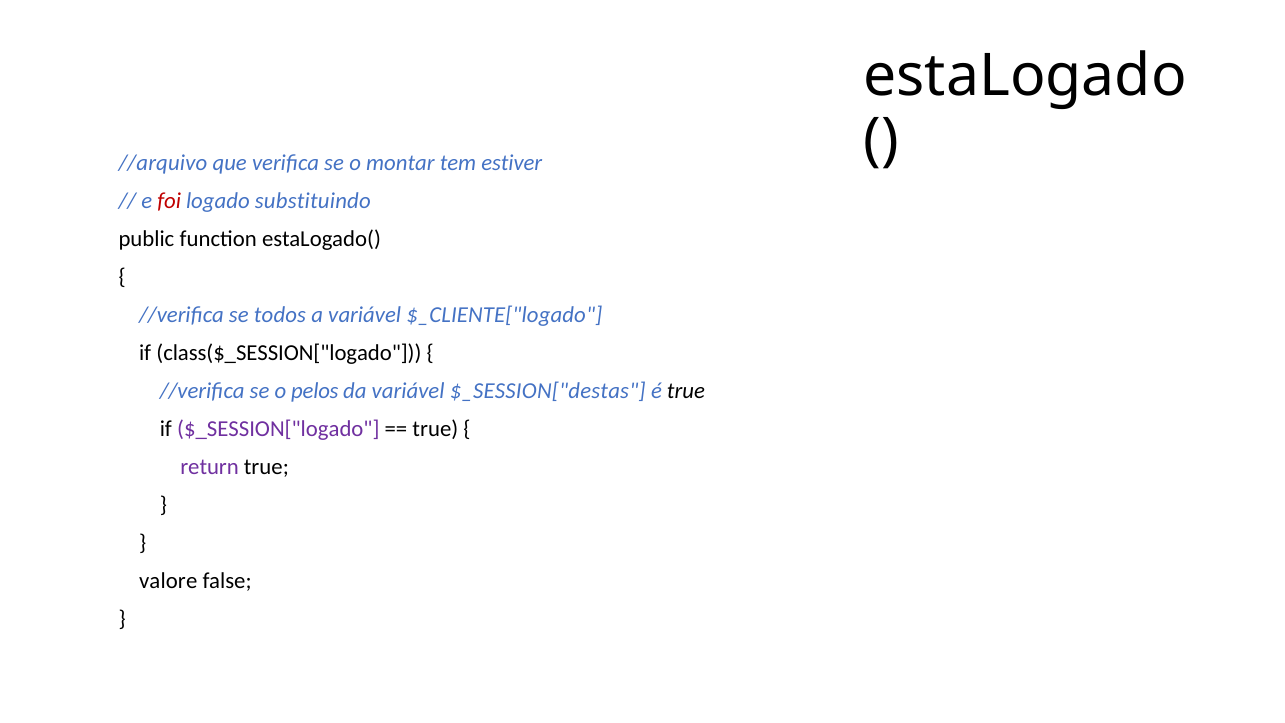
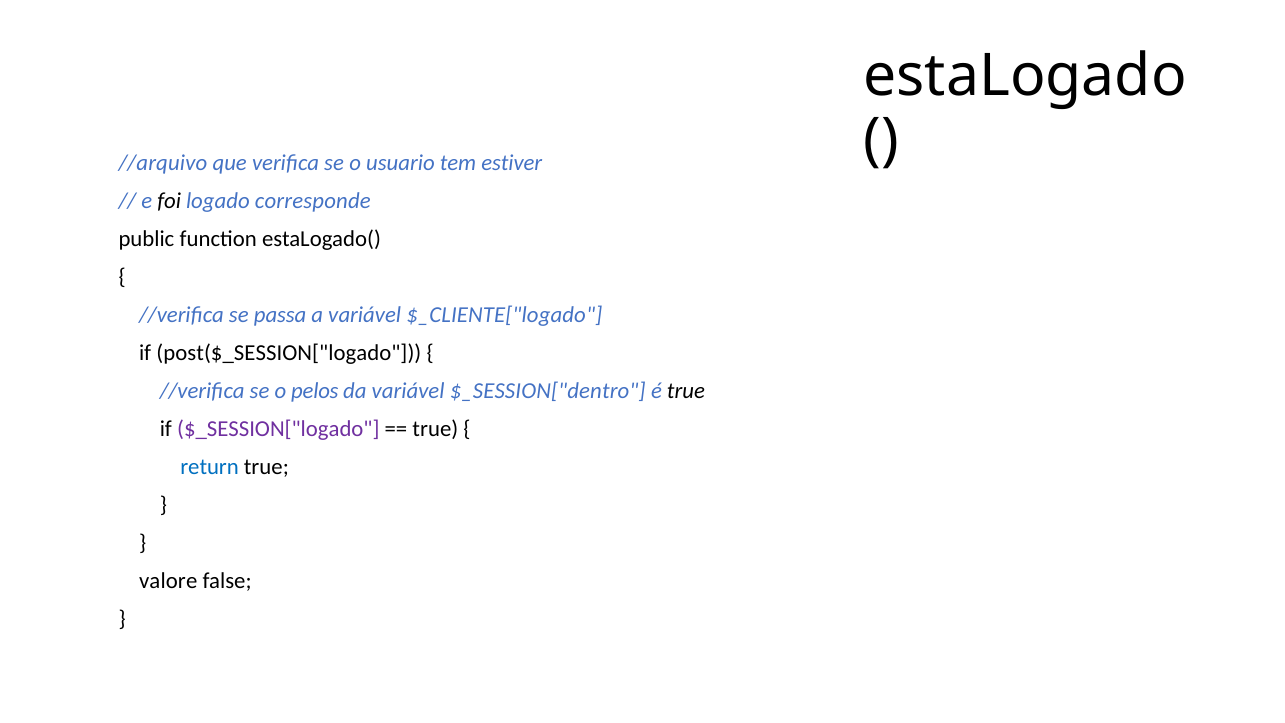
montar: montar -> usuario (400, 163)
foi colour: red -> black (169, 201)
substituindo: substituindo -> corresponde (313, 201)
todos: todos -> passa (280, 315)
class($_SESSION["logado: class($_SESSION["logado -> post($_SESSION["logado (289, 353)
$_SESSION["destas: $_SESSION["destas -> $_SESSION["dentro (548, 391)
return colour: purple -> blue (210, 467)
